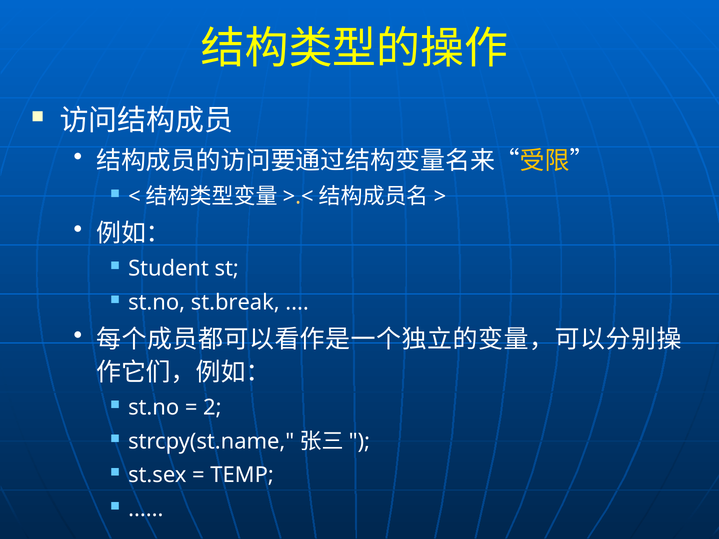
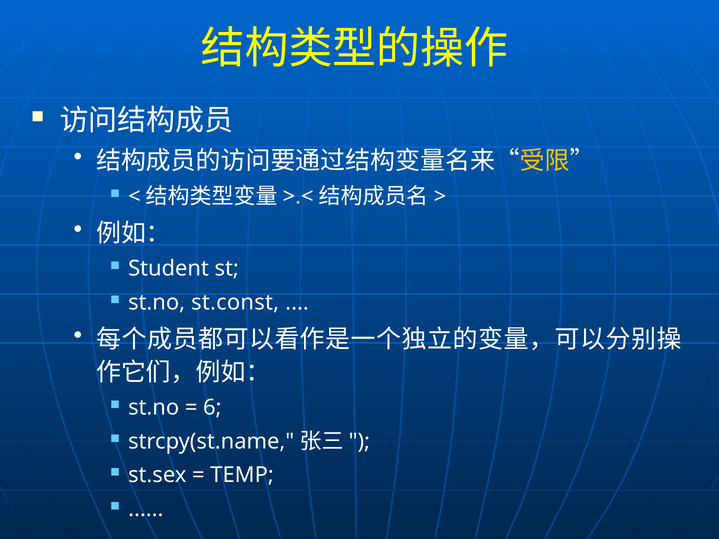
st.break: st.break -> st.const (235, 303)
2: 2 -> 6 (212, 408)
